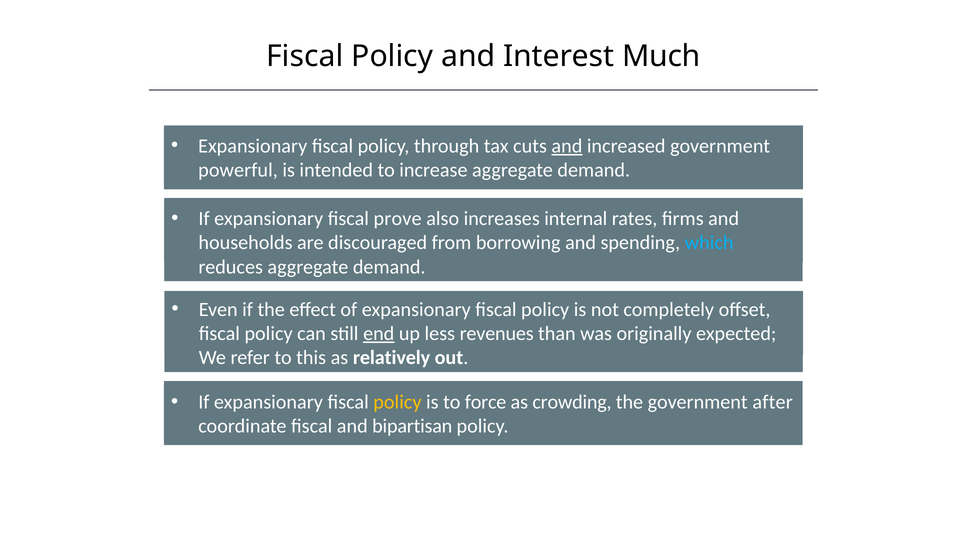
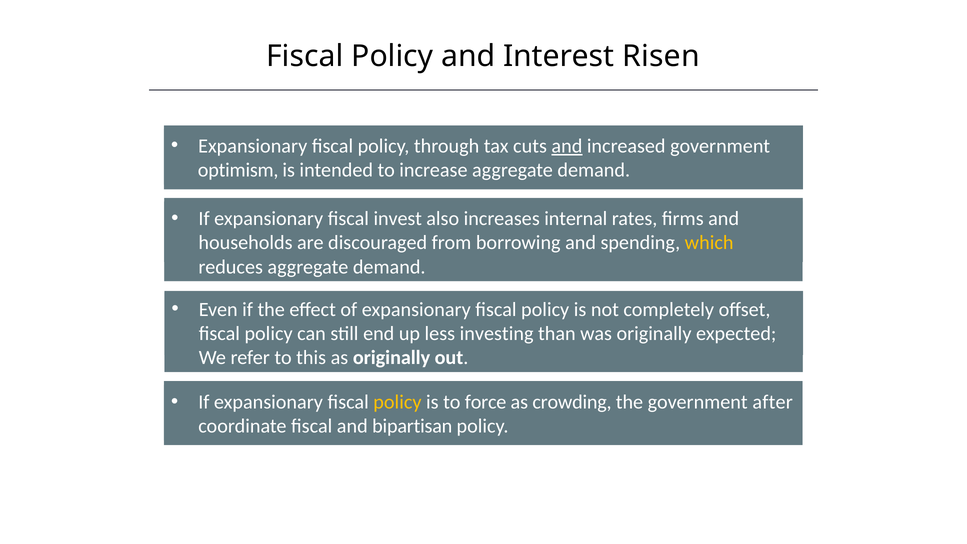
Much: Much -> Risen (661, 56)
powerful: powerful -> optimism (238, 170)
prove: prove -> invest (398, 219)
which colour: light blue -> yellow (709, 243)
end underline: present -> none (379, 334)
revenues: revenues -> investing (497, 334)
as relatively: relatively -> originally (392, 358)
